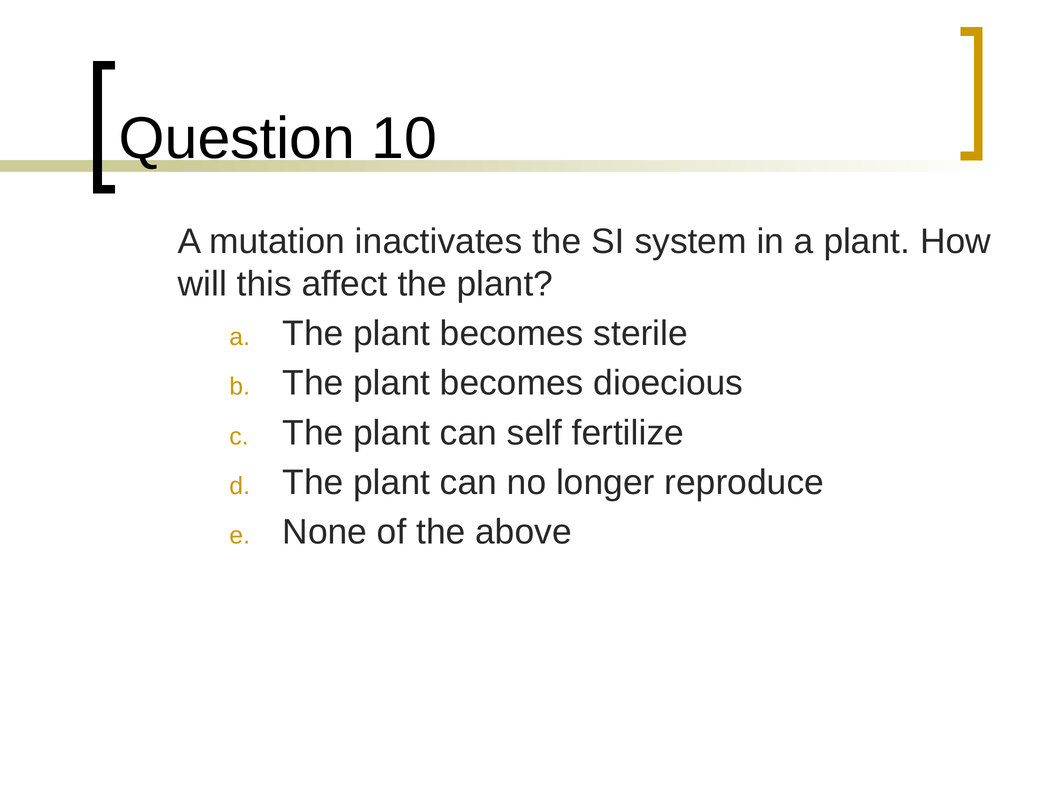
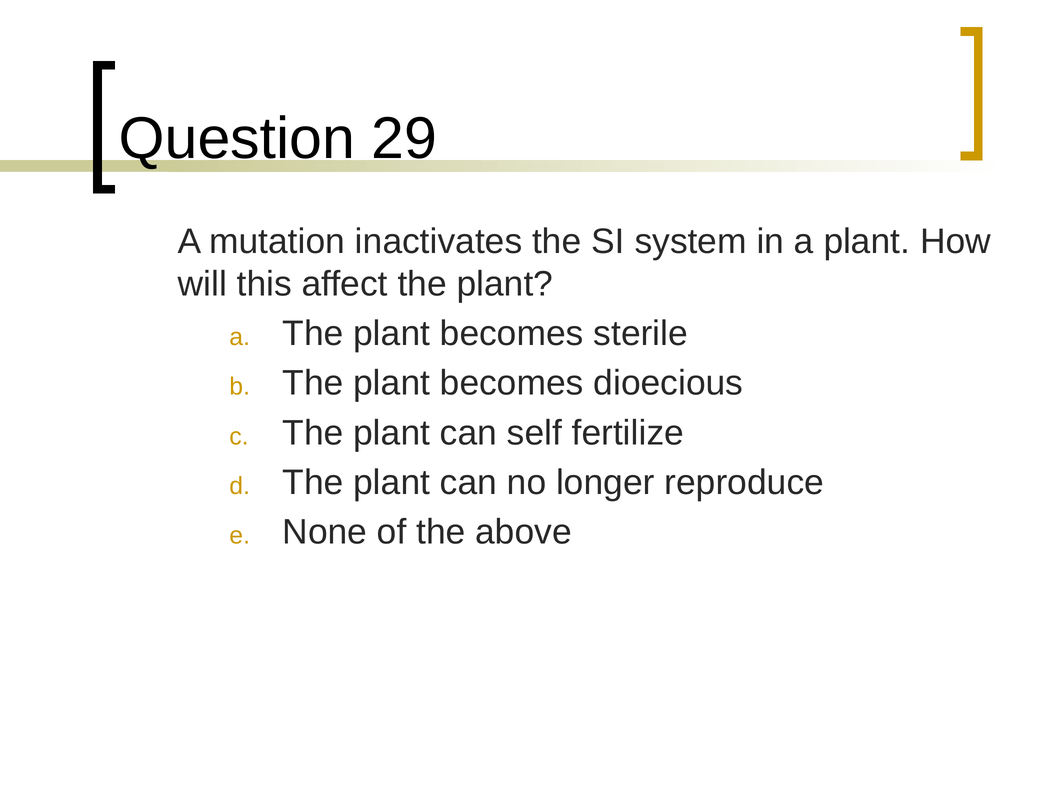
10: 10 -> 29 (404, 139)
